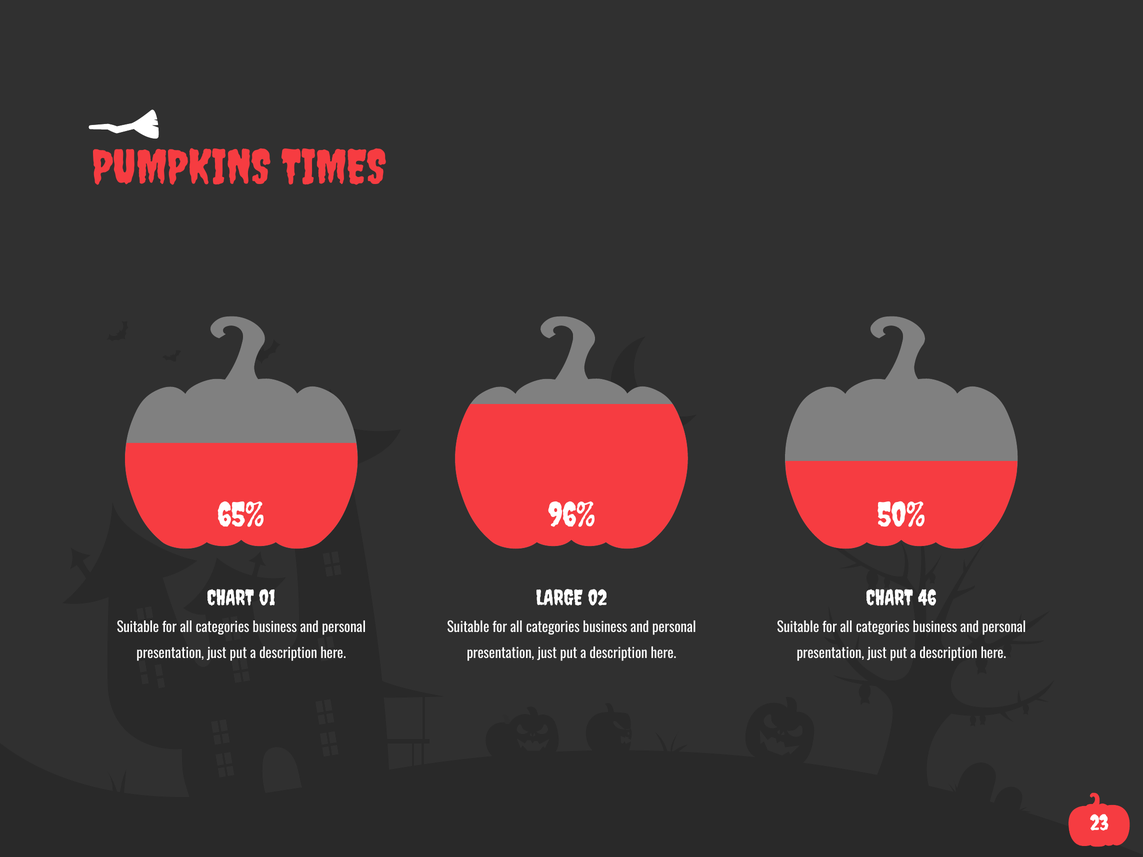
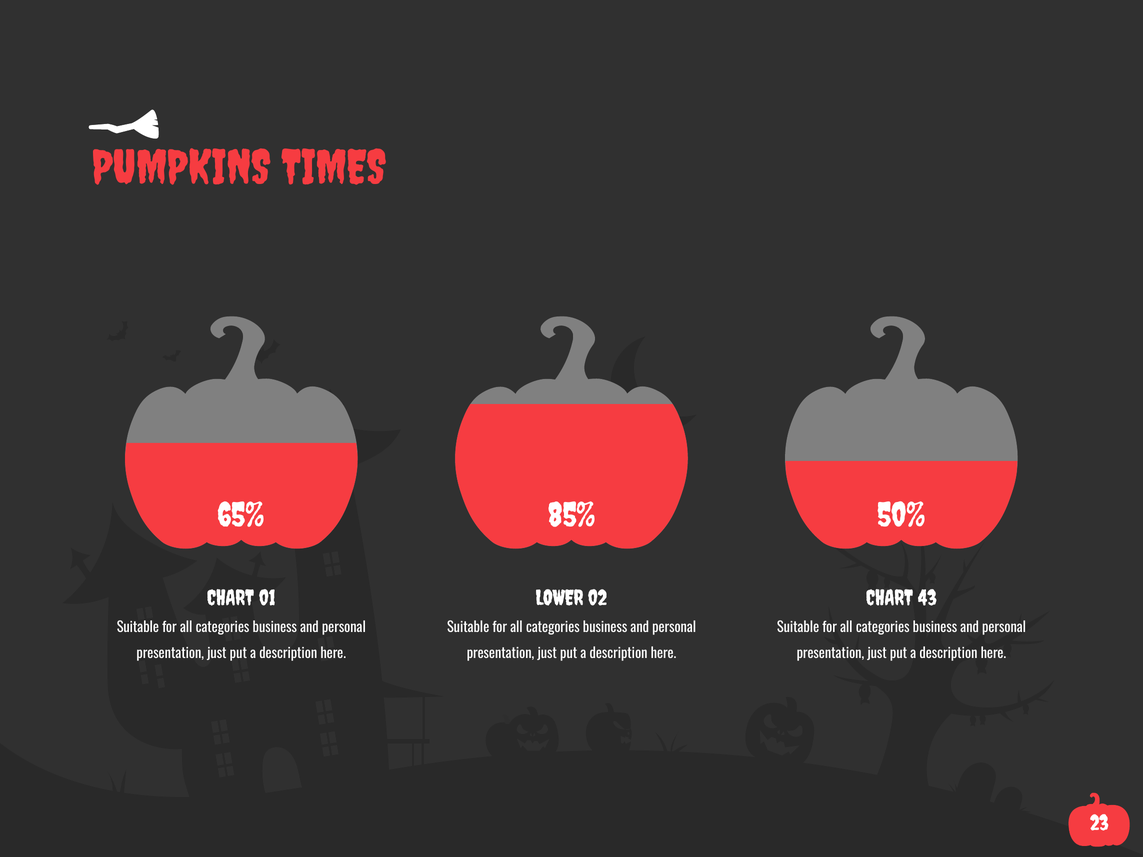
96%: 96% -> 85% (572, 515)
LARGE: LARGE -> LOWER (560, 598)
46: 46 -> 43 (927, 598)
